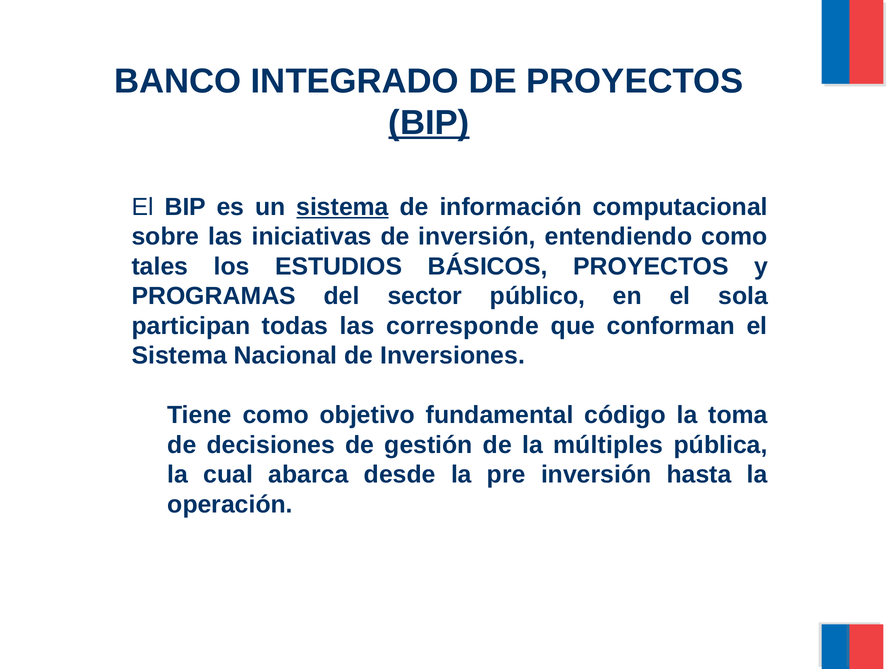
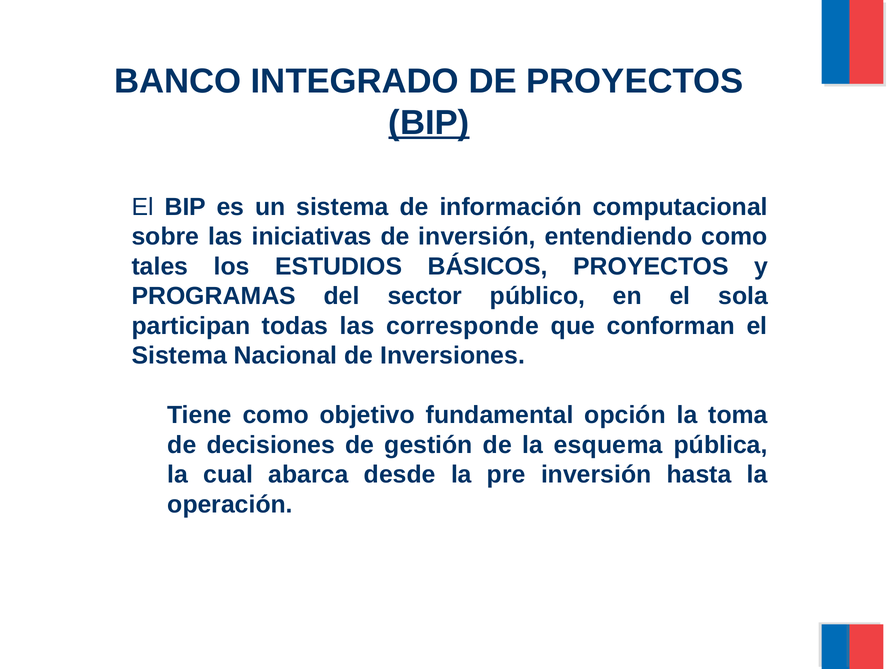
sistema underline: present -> none (342, 207)
código: código -> opción (625, 416)
múltiples: múltiples -> esquema (608, 445)
